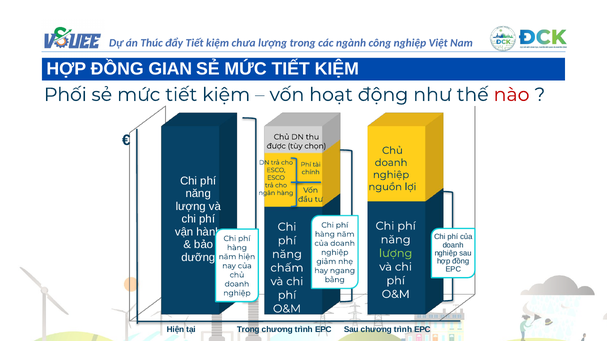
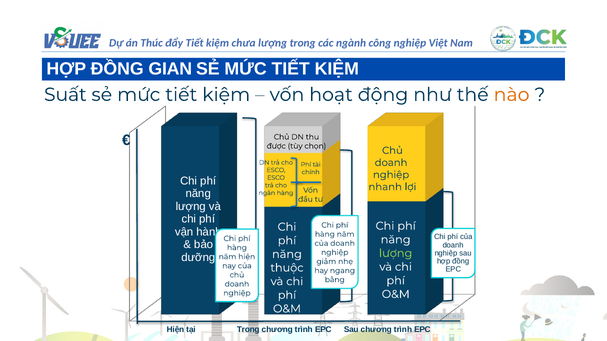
Phối: Phối -> Suất (65, 95)
nào colour: red -> orange (512, 95)
nguồn: nguồn -> nhanh (385, 187)
chấm: chấm -> thuộc (287, 268)
